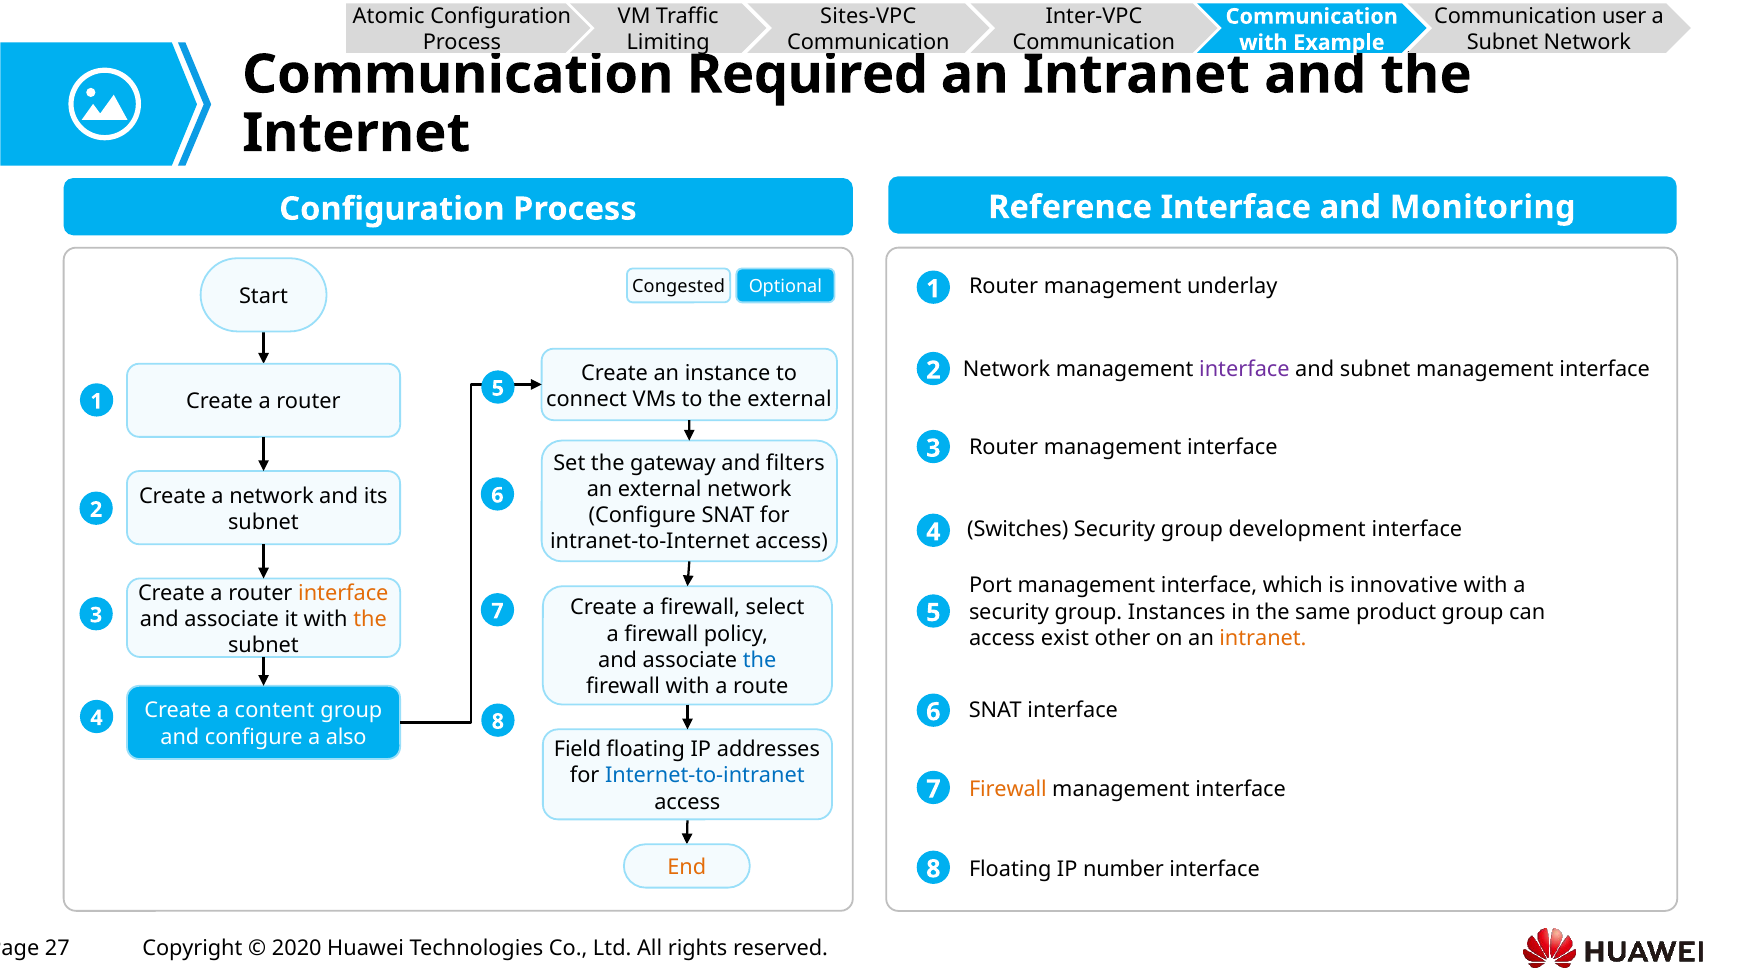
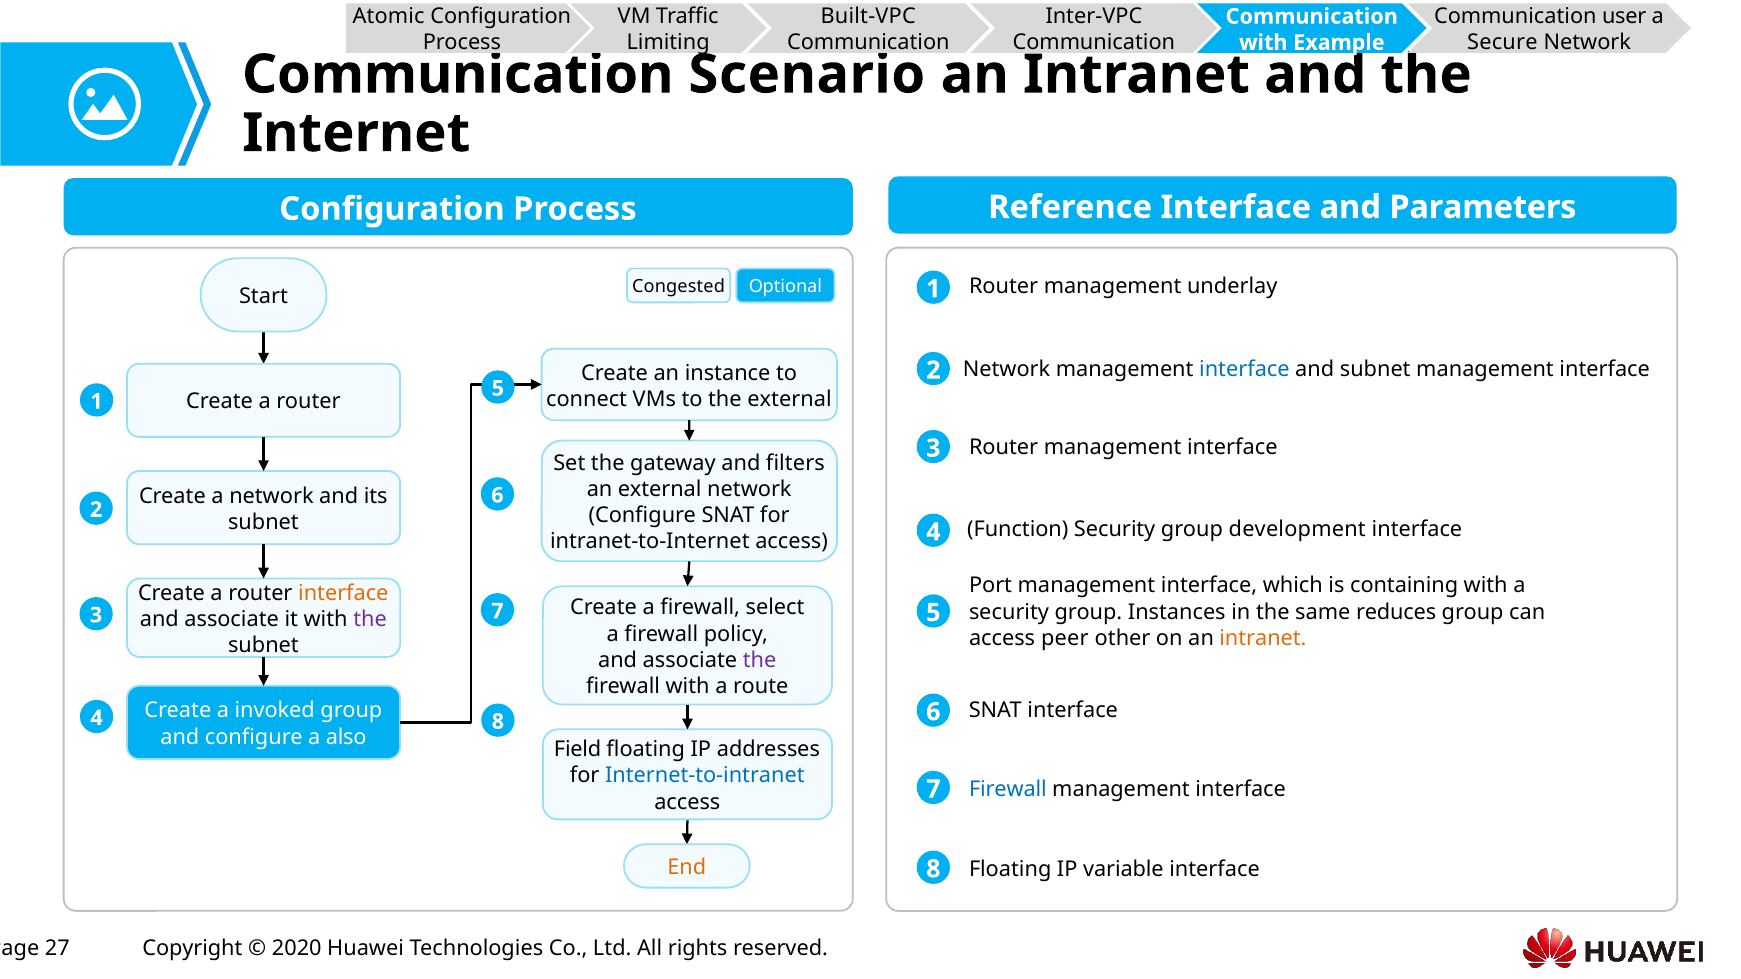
Sites-VPC: Sites-VPC -> Built-VPC (868, 17)
Subnet: Subnet -> Secure (1502, 43)
Required: Required -> Scenario (807, 75)
Monitoring: Monitoring -> Parameters (1483, 207)
interface colour: purple -> blue (1244, 369)
Switches: Switches -> Function (1018, 529)
innovative: innovative -> containing (1404, 586)
product: product -> reduces (1396, 612)
the colour: orange -> purple (370, 619)
exist: exist -> peer (1065, 638)
the colour: blue -> purple (760, 660)
content: content -> invoked (275, 711)
Firewall colour: orange -> blue (1008, 789)
number: number -> variable (1123, 869)
